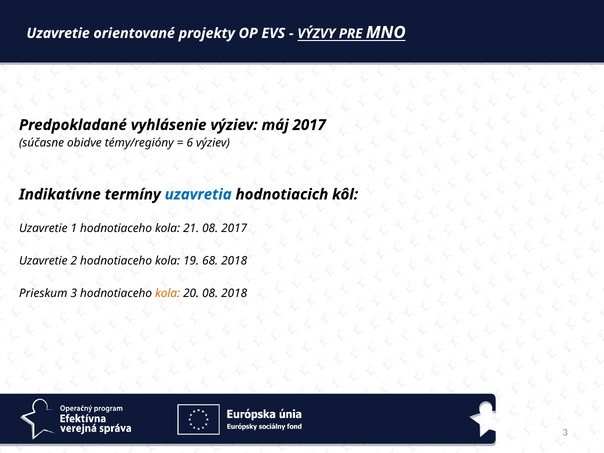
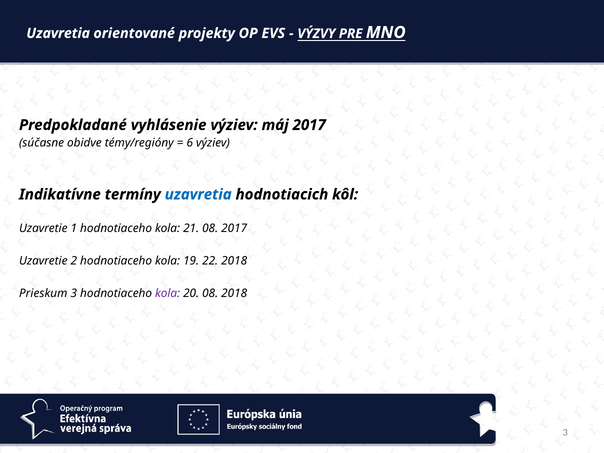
Uzavretie: Uzavretie -> Uzavretia (58, 33)
68: 68 -> 22 (210, 261)
kola colour: orange -> purple (168, 293)
